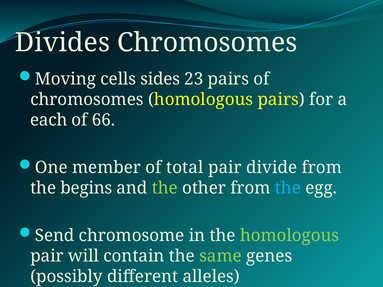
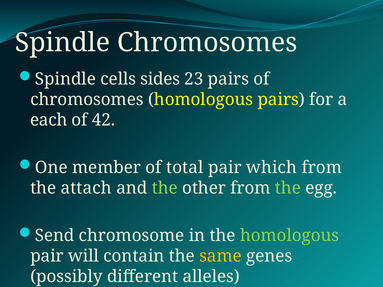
Divides: Divides -> Spindle (63, 43)
Moving: Moving -> Spindle (65, 79)
66: 66 -> 42 (104, 120)
divide: divide -> which (272, 168)
begins: begins -> attach (86, 188)
the colour: light blue -> light green (288, 188)
same colour: light green -> yellow (220, 256)
